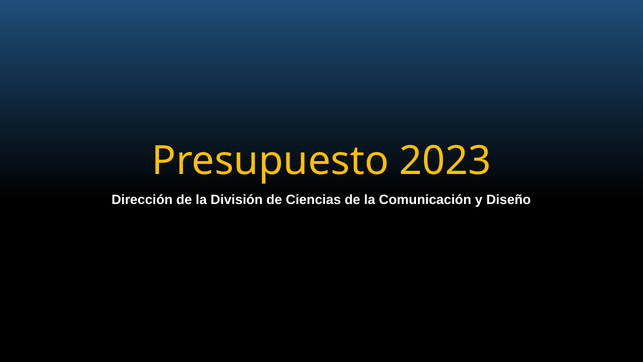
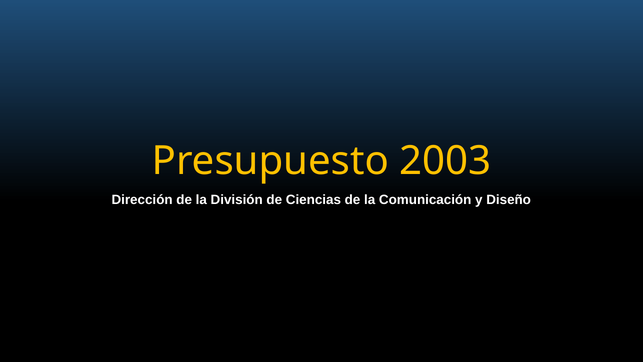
2023: 2023 -> 2003 (445, 161)
